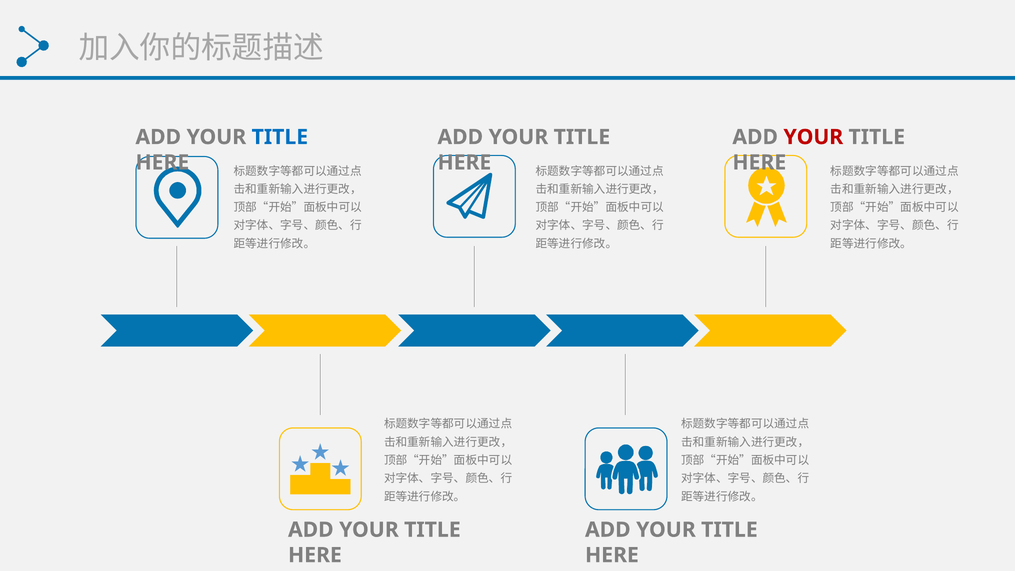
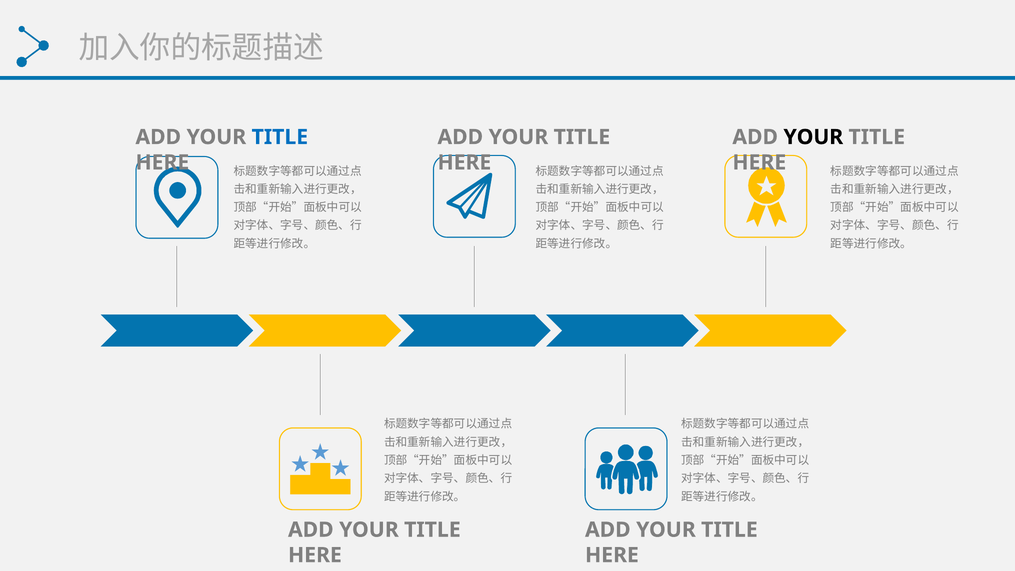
YOUR colour: red -> black (813, 137)
